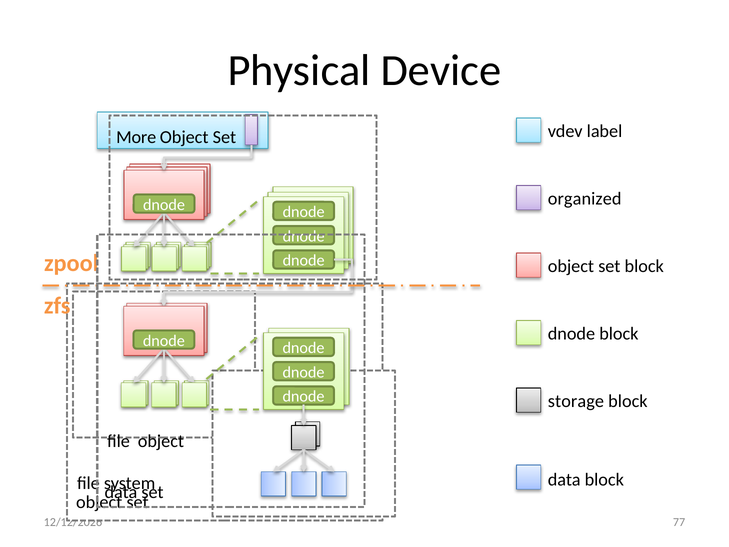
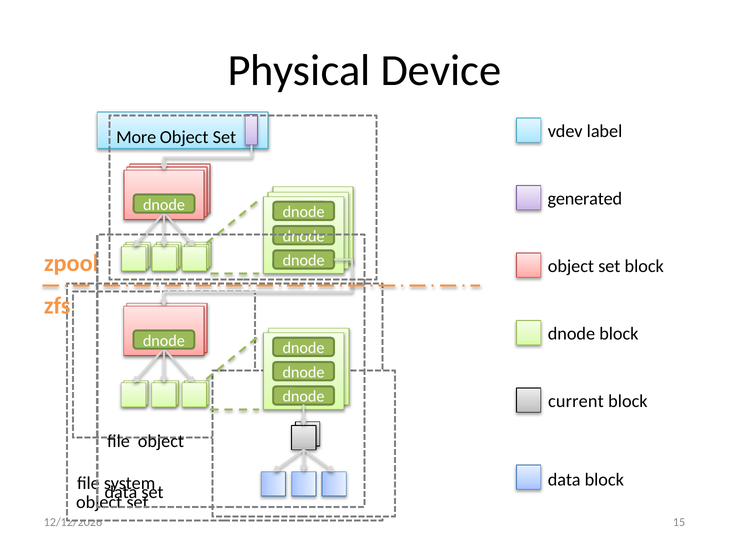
organized: organized -> generated (585, 199)
storage: storage -> current (576, 401)
77: 77 -> 15 (679, 522)
